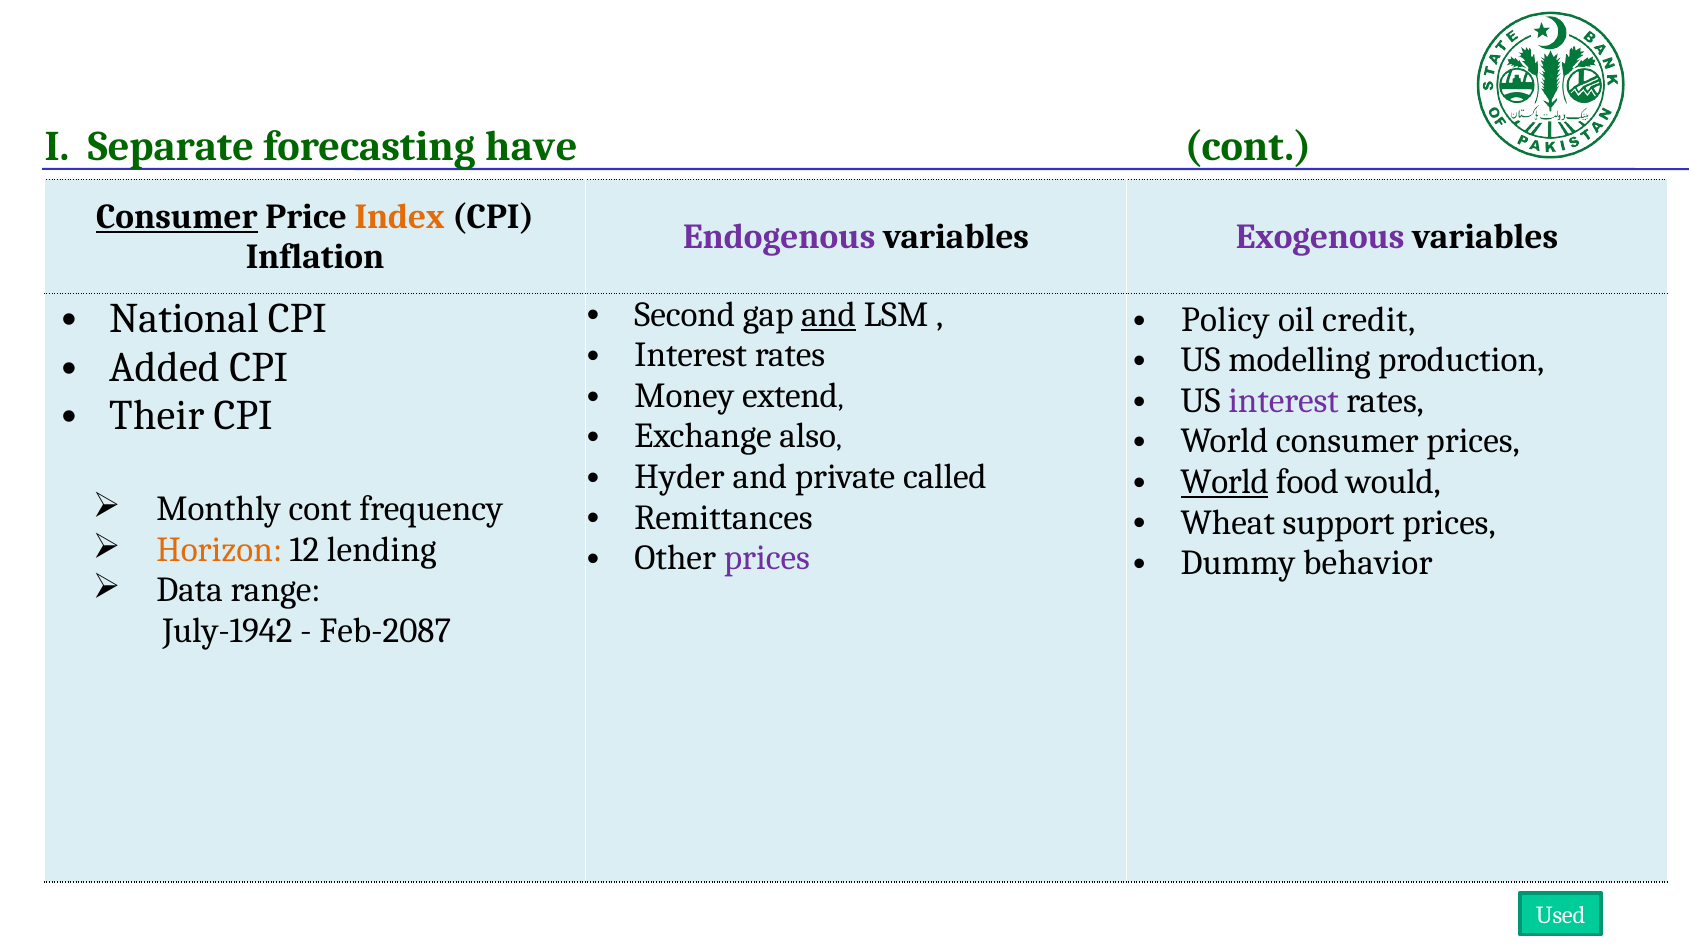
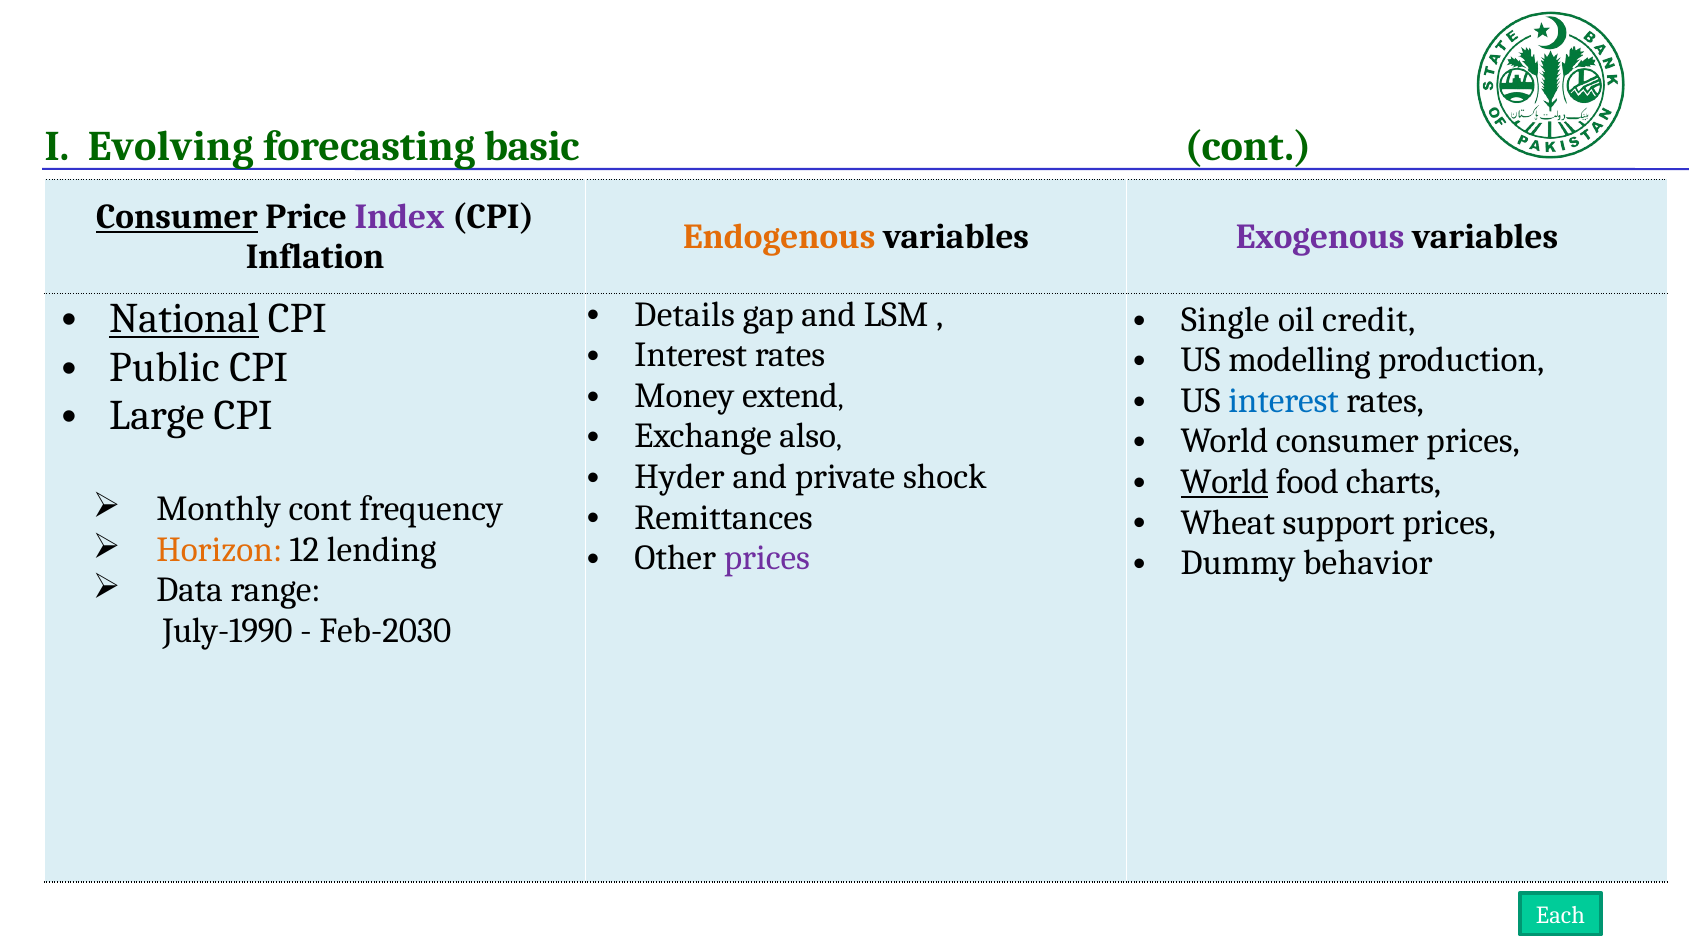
Separate: Separate -> Evolving (171, 146)
have: have -> basic (532, 146)
Index colour: orange -> purple (400, 217)
Endogenous colour: purple -> orange (779, 237)
Second: Second -> Details (685, 315)
and underline: present -> none (829, 315)
National underline: none -> present (184, 319)
Policy: Policy -> Single (1225, 320)
Added: Added -> Public (164, 367)
interest colour: purple -> blue (1284, 401)
Their: Their -> Large (157, 416)
called: called -> shock (945, 477)
would: would -> charts (1393, 482)
July-1942: July-1942 -> July-1990 (228, 631)
Feb-2087: Feb-2087 -> Feb-2030 (385, 631)
Used: Used -> Each (1560, 915)
